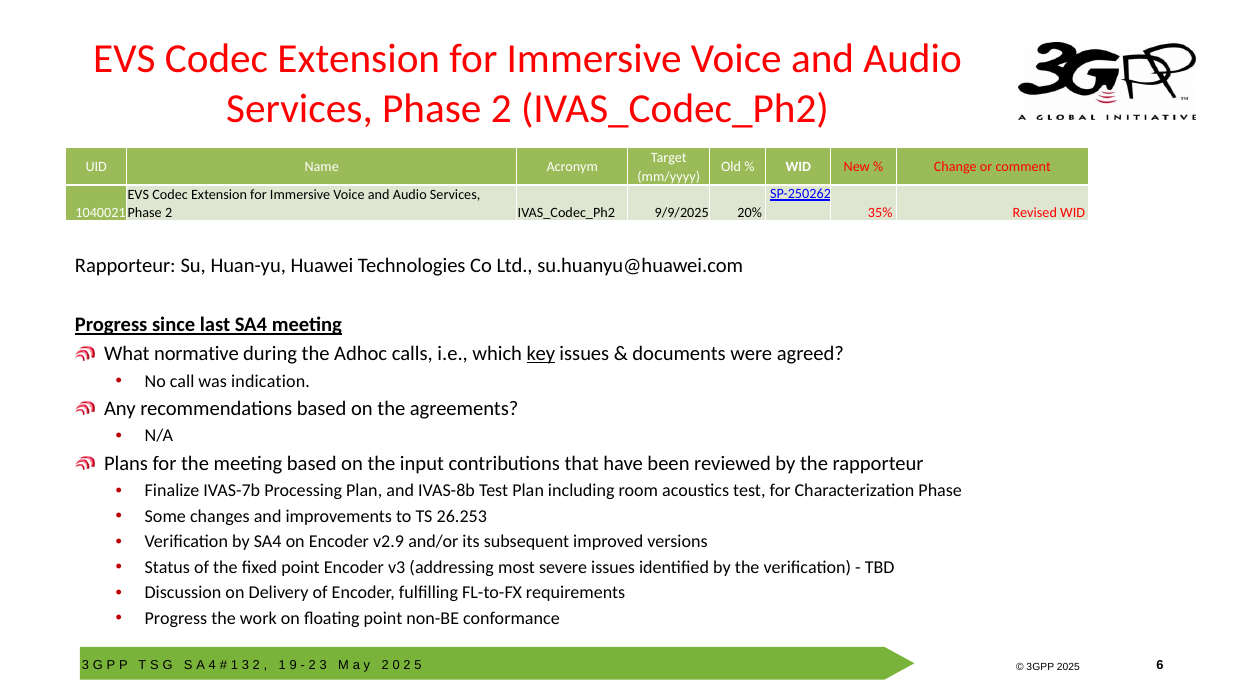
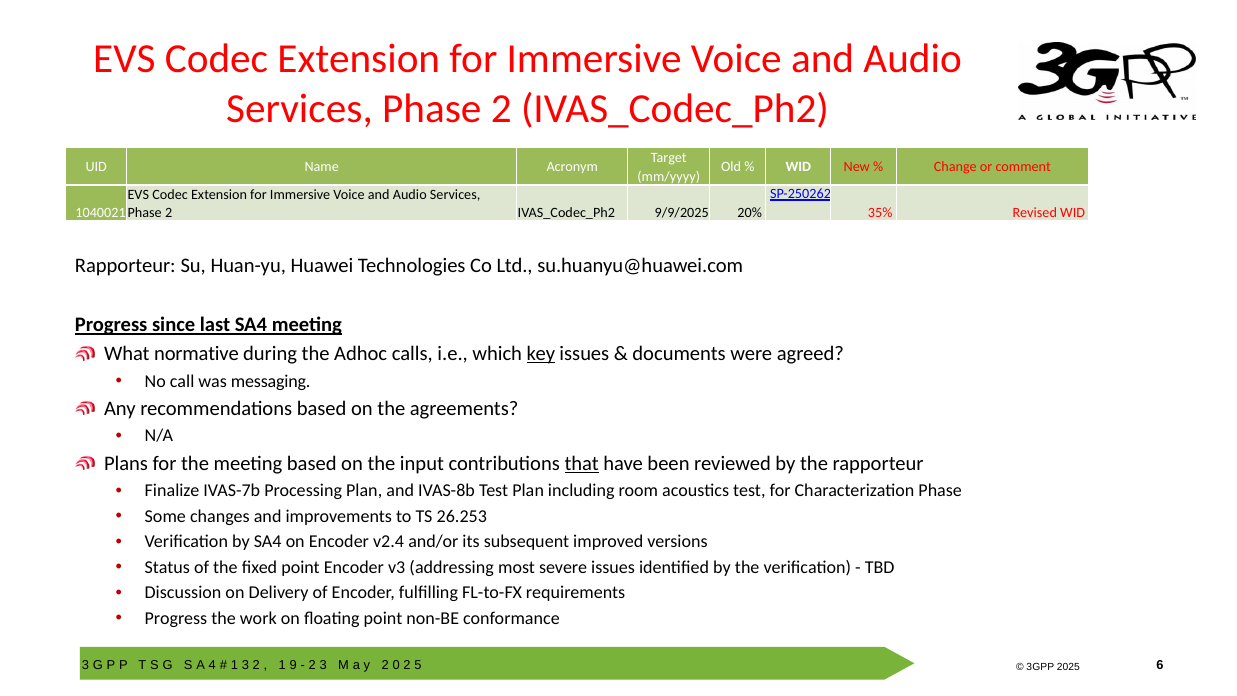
indication: indication -> messaging (271, 381)
that underline: none -> present (582, 463)
v2.9: v2.9 -> v2.4 (389, 542)
